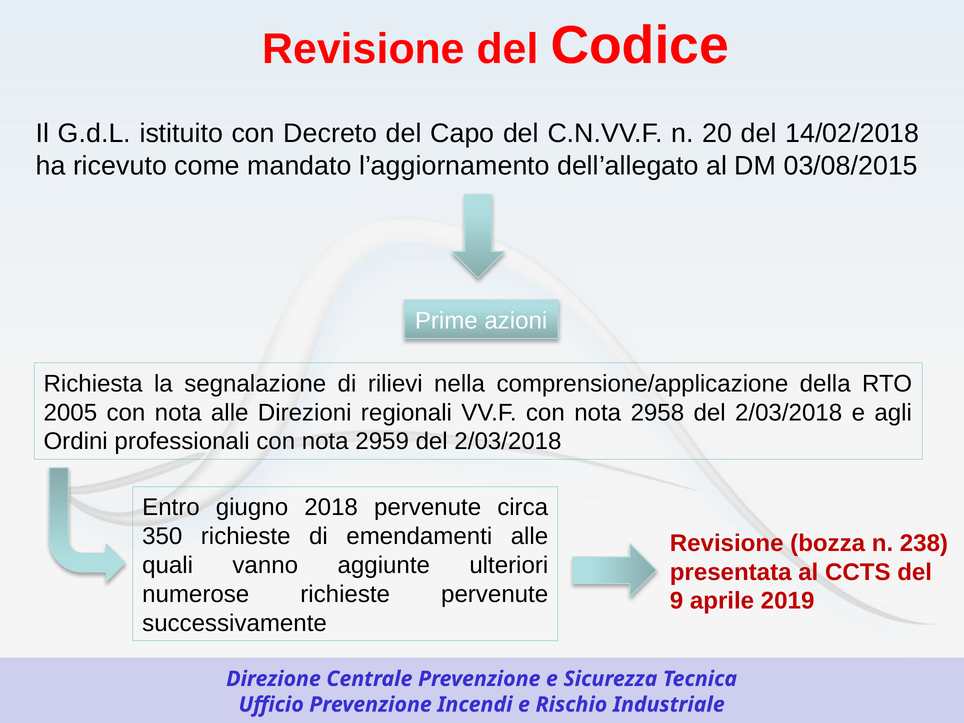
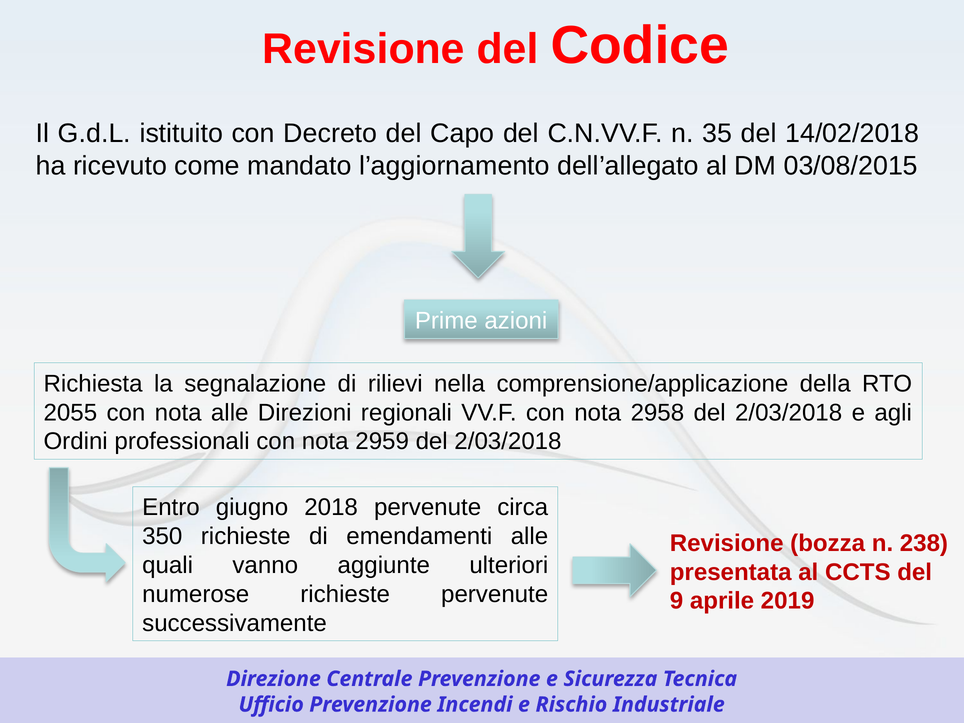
20: 20 -> 35 (717, 134)
2005: 2005 -> 2055 (70, 413)
